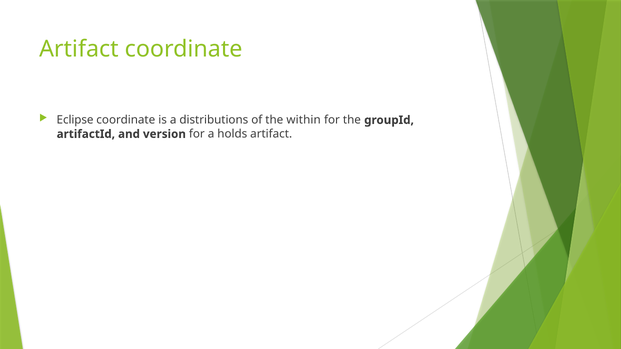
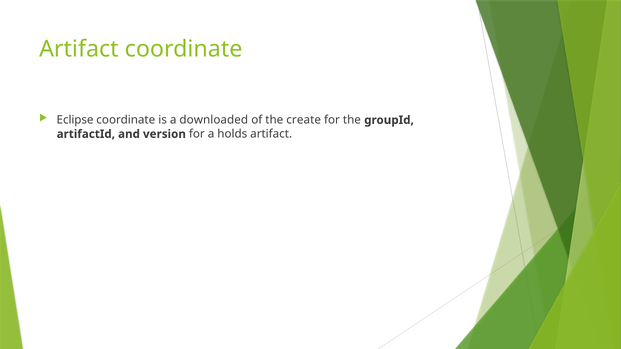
distributions: distributions -> downloaded (214, 120)
within: within -> create (304, 120)
